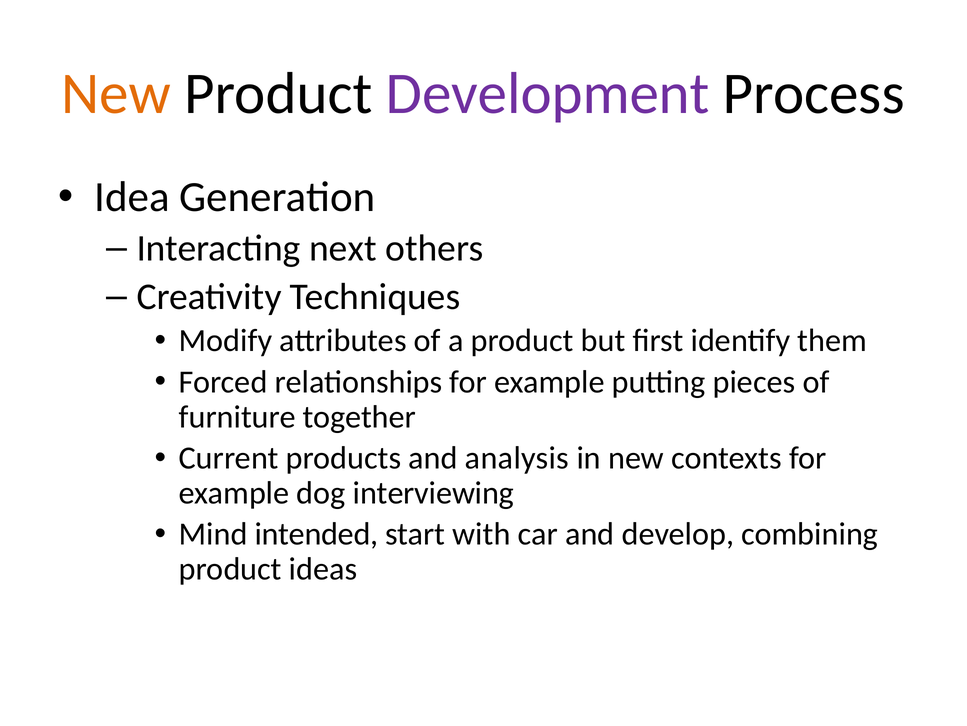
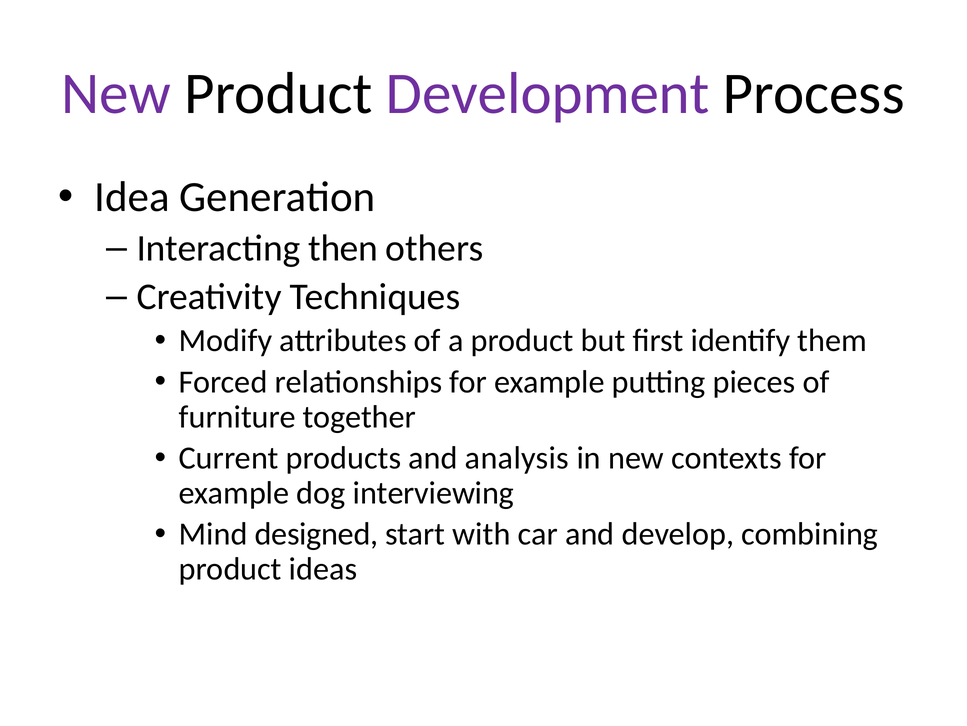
New colour: orange -> purple (116, 94)
next: next -> then (343, 248)
intended: intended -> designed (317, 534)
